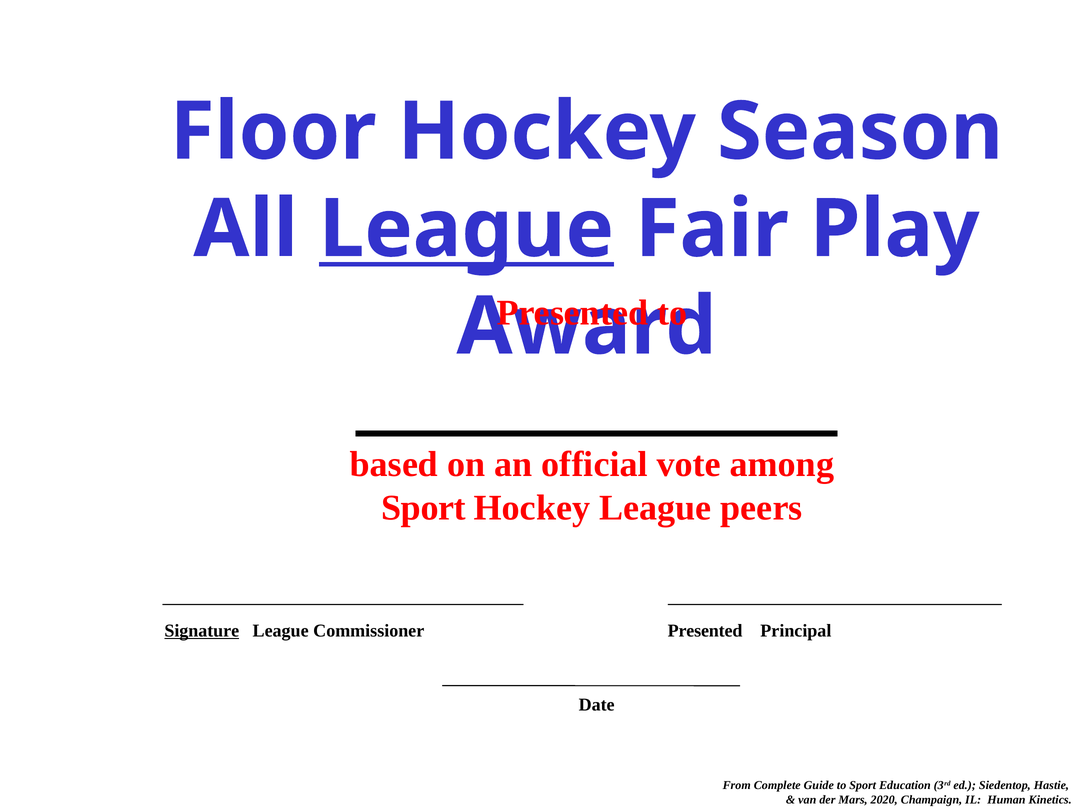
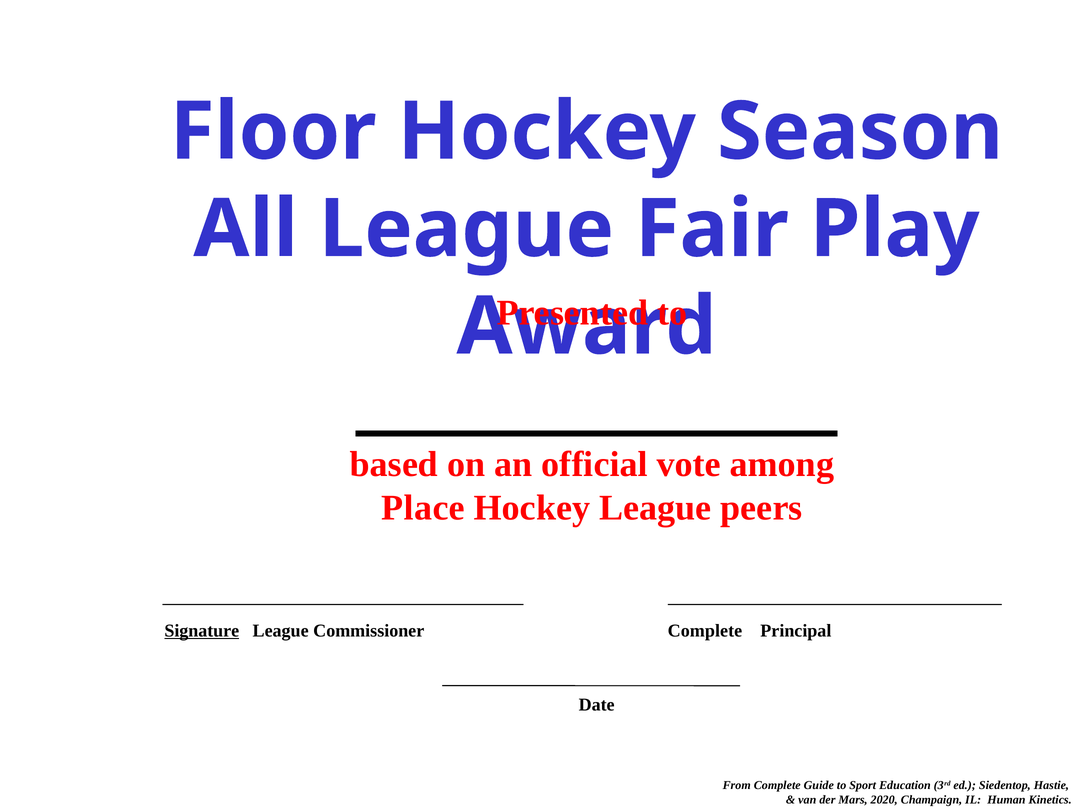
League underline: present -> none (466, 229)
Sport: Sport -> Place (423, 508)
Presented: Presented -> Complete (705, 631)
